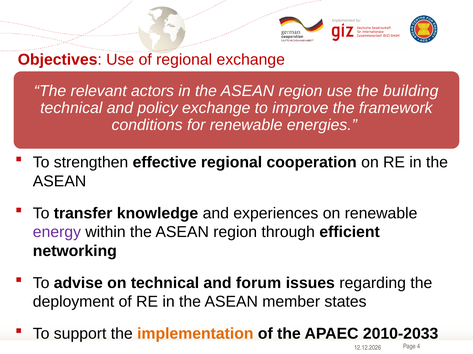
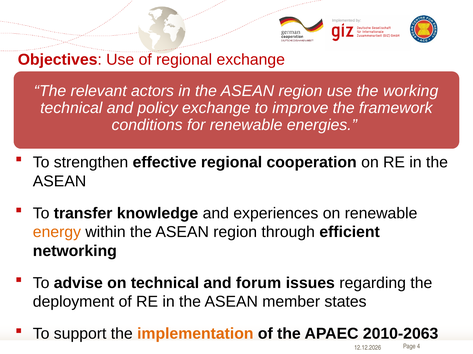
building: building -> working (411, 91)
energy colour: purple -> orange (57, 233)
2010-2033: 2010-2033 -> 2010-2063 (401, 334)
